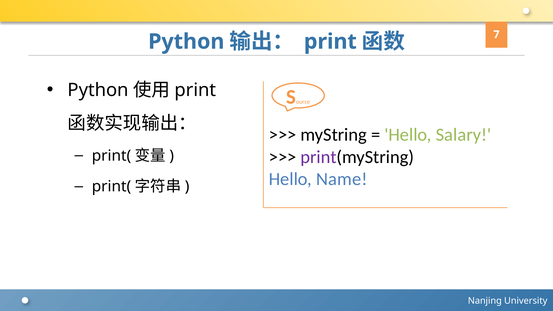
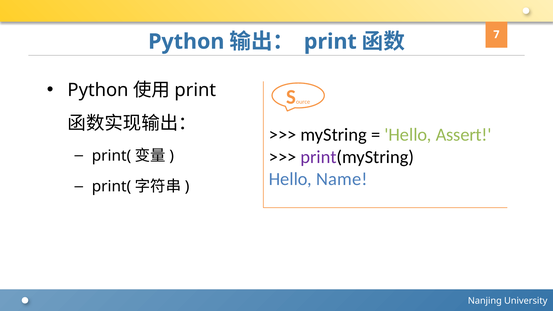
Salary: Salary -> Assert (464, 135)
